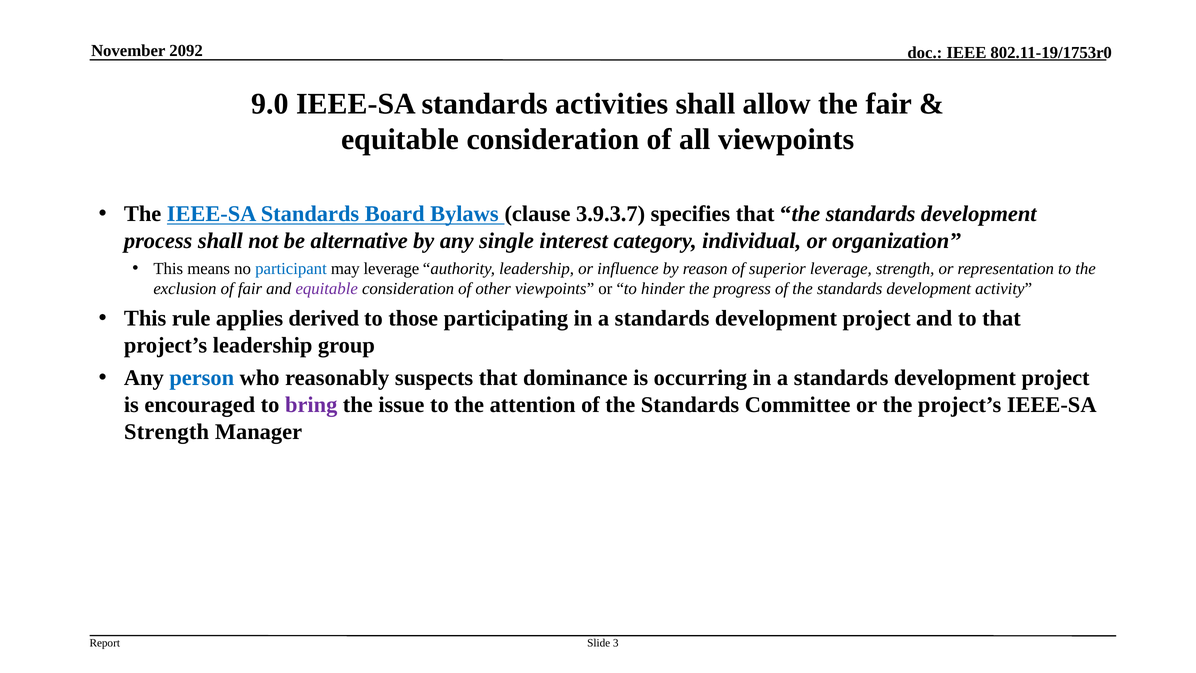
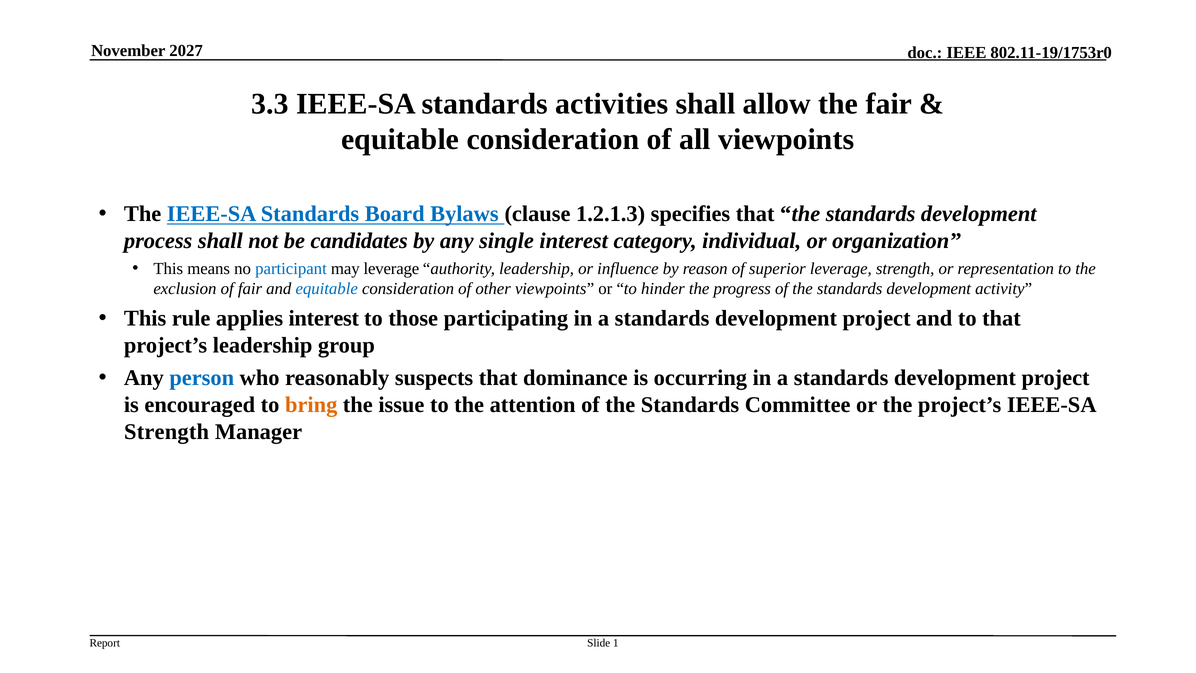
2092: 2092 -> 2027 (186, 51)
9.0: 9.0 -> 3.3 (270, 104)
3.9.3.7: 3.9.3.7 -> 1.2.1.3 (611, 214)
alternative: alternative -> candidates (359, 241)
equitable colour: purple -> blue (327, 289)
applies derived: derived -> interest (324, 318)
bring colour: purple -> orange (311, 405)
3: 3 -> 1 (616, 643)
